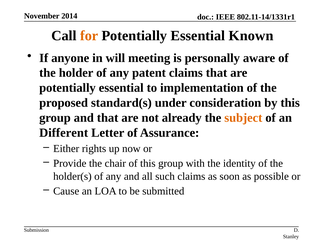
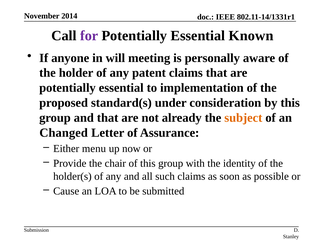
for colour: orange -> purple (89, 36)
Different: Different -> Changed (64, 133)
rights: rights -> menu (94, 149)
